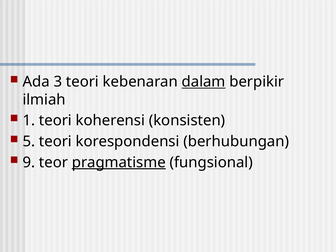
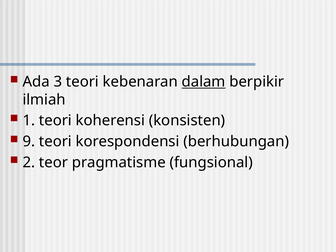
5: 5 -> 9 (29, 141)
9: 9 -> 2 (29, 162)
pragmatisme underline: present -> none (119, 162)
